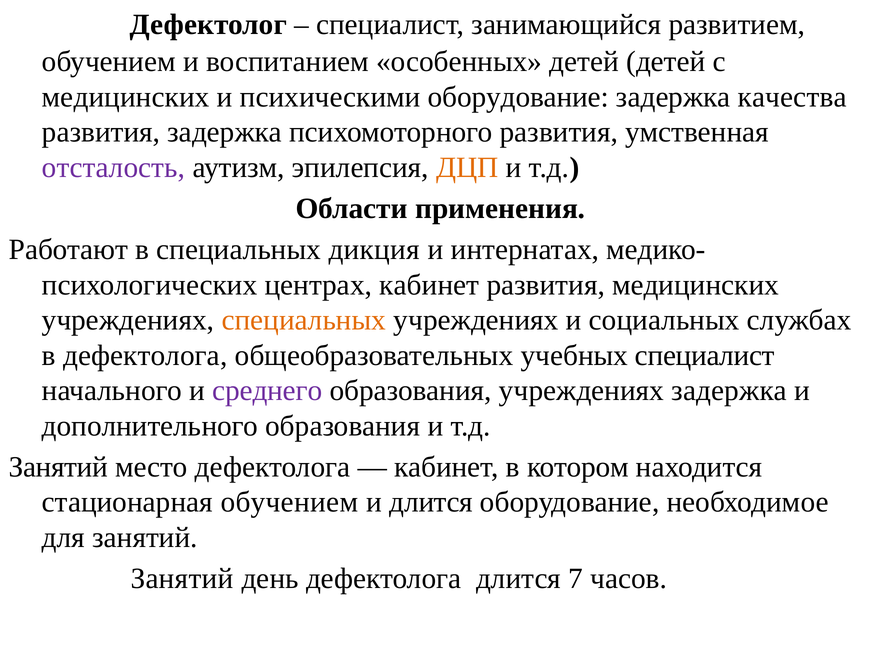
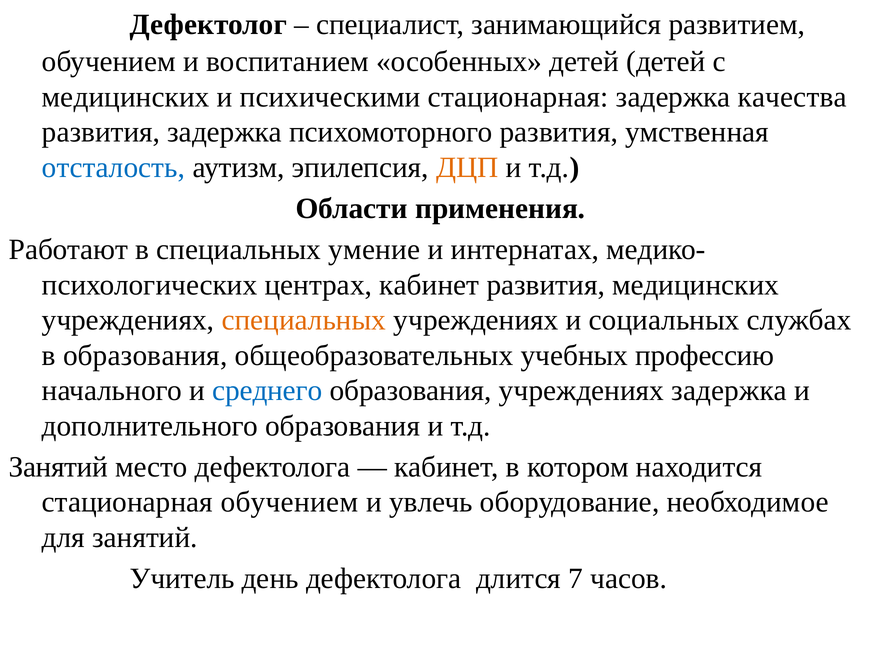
психическими оборудование: оборудование -> стационарная (518, 97)
отсталость colour: purple -> blue (114, 167)
дикция: дикция -> умение (374, 249)
в дефектолога: дефектолога -> образования (145, 355)
учебных специалист: специалист -> профессию (705, 355)
среднего colour: purple -> blue (267, 390)
и длится: длится -> увлечь (431, 502)
Занятий: Занятий -> Учитель (182, 578)
